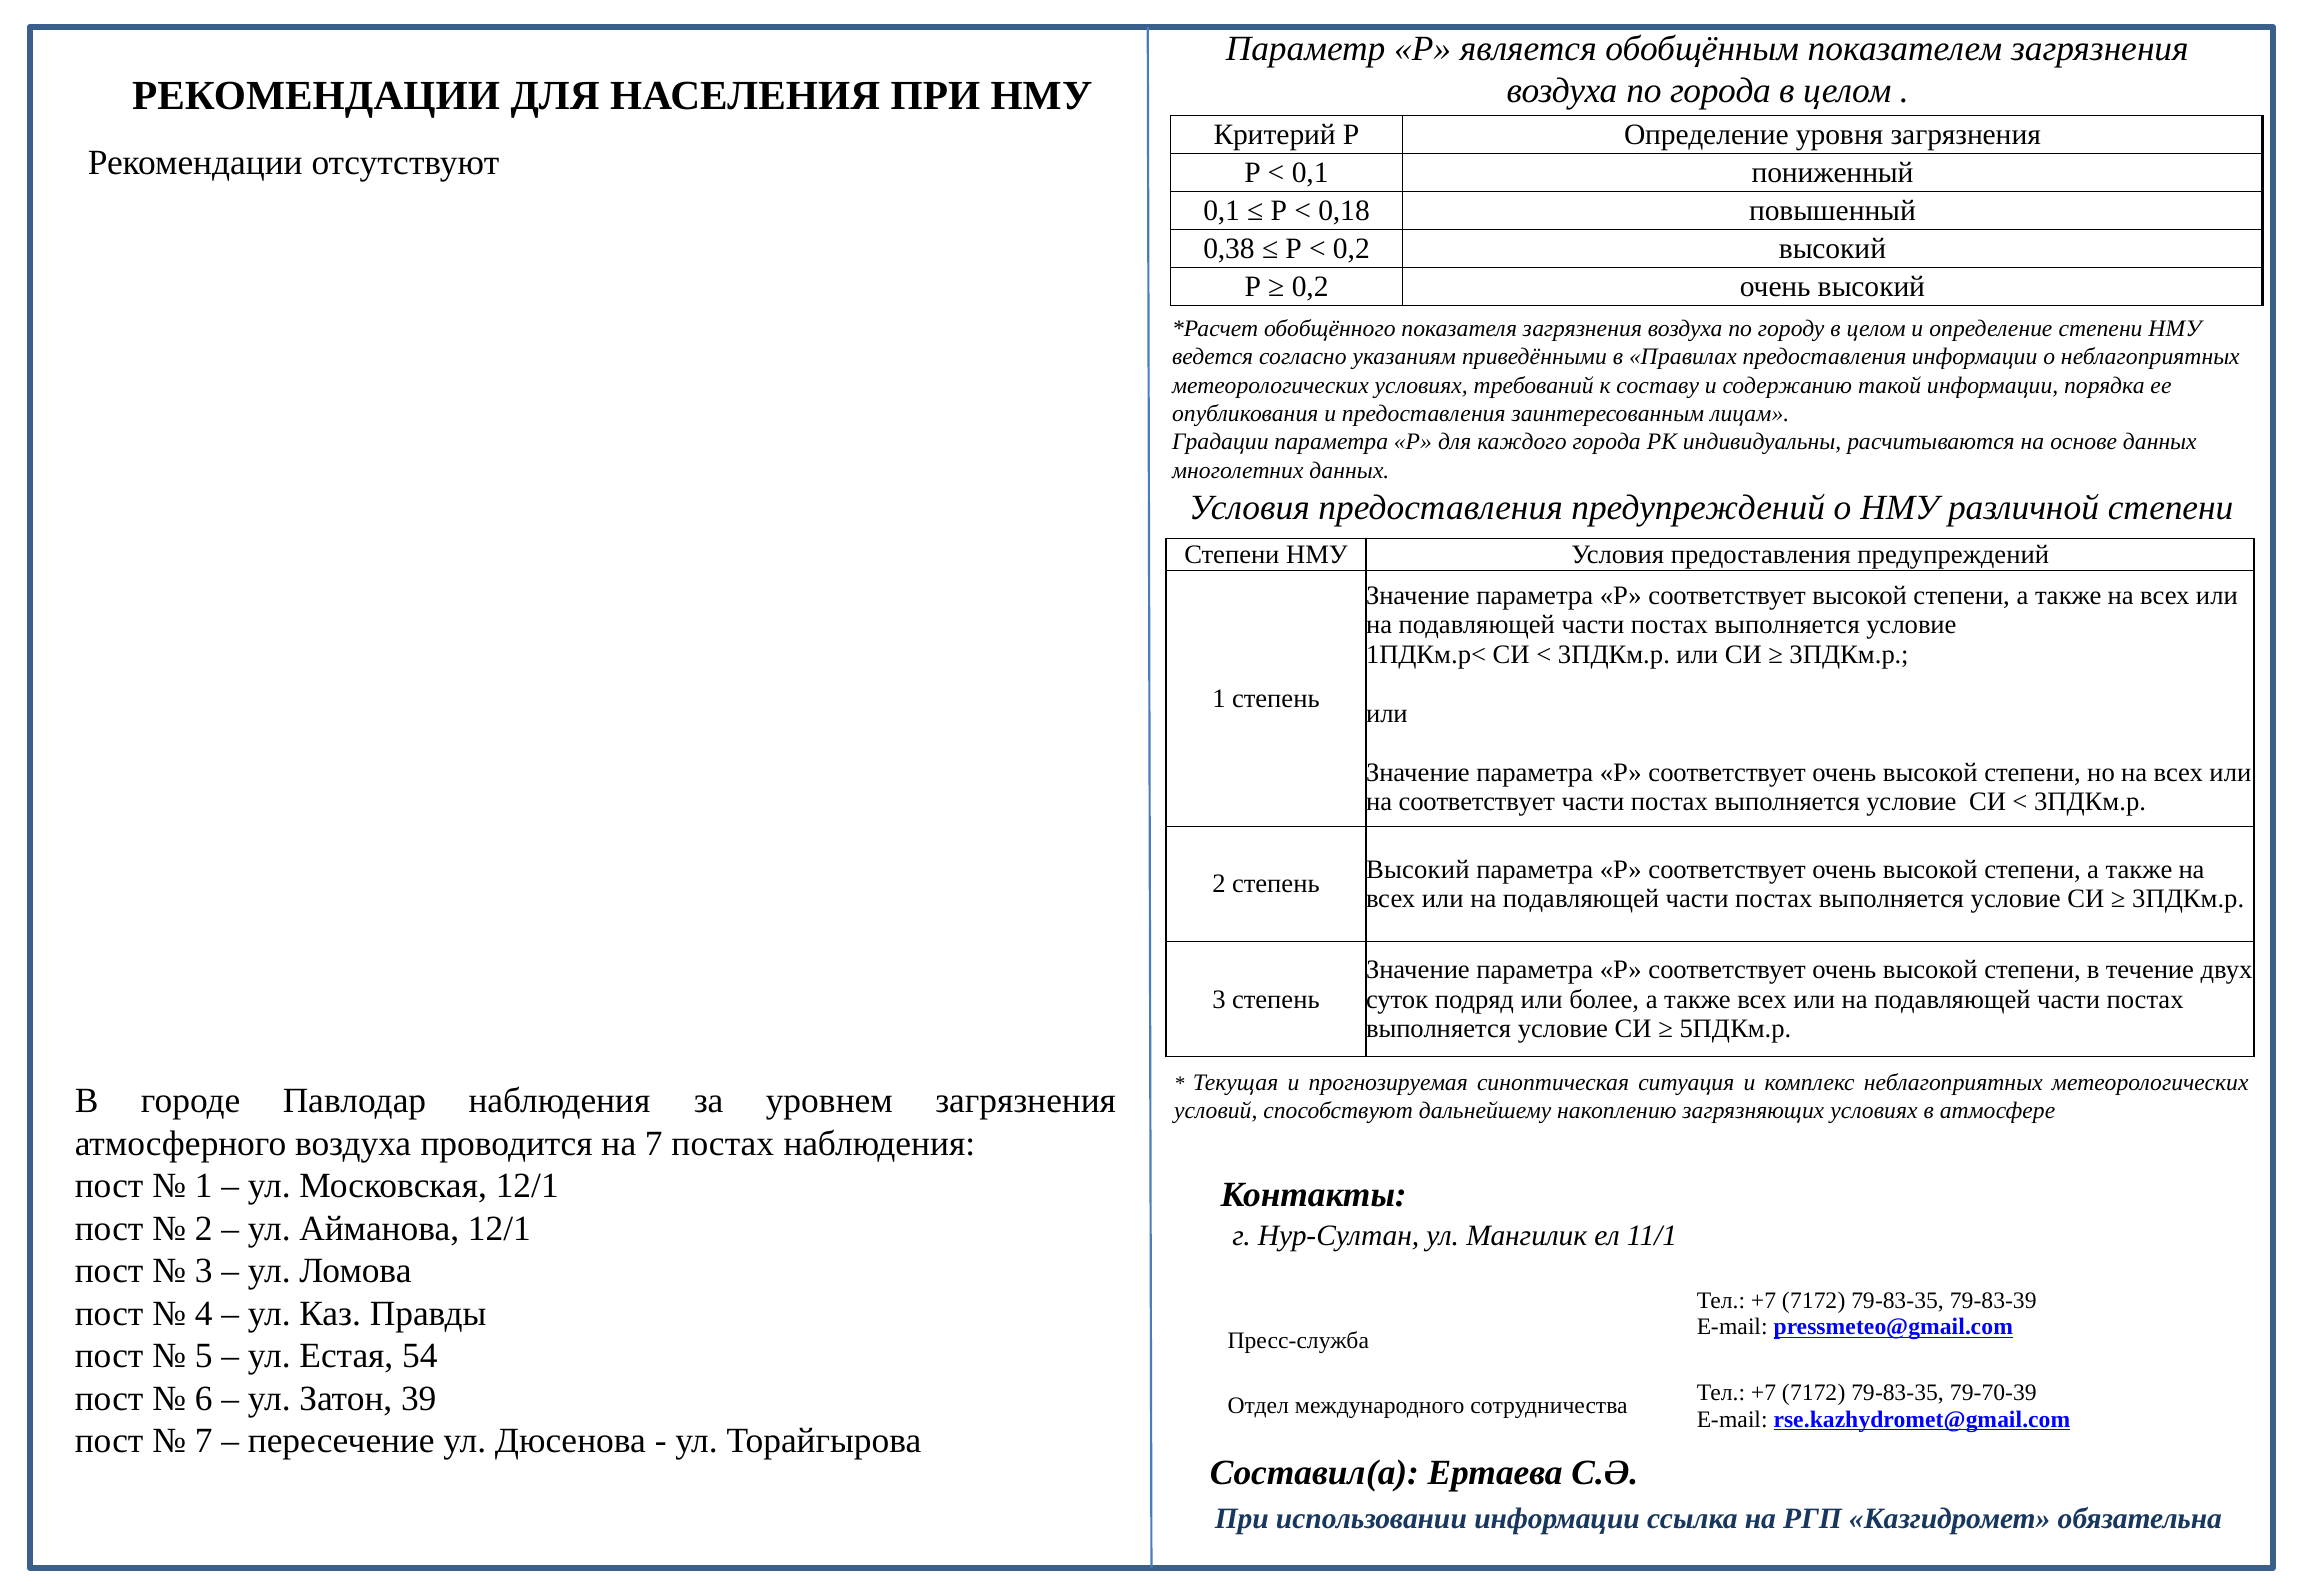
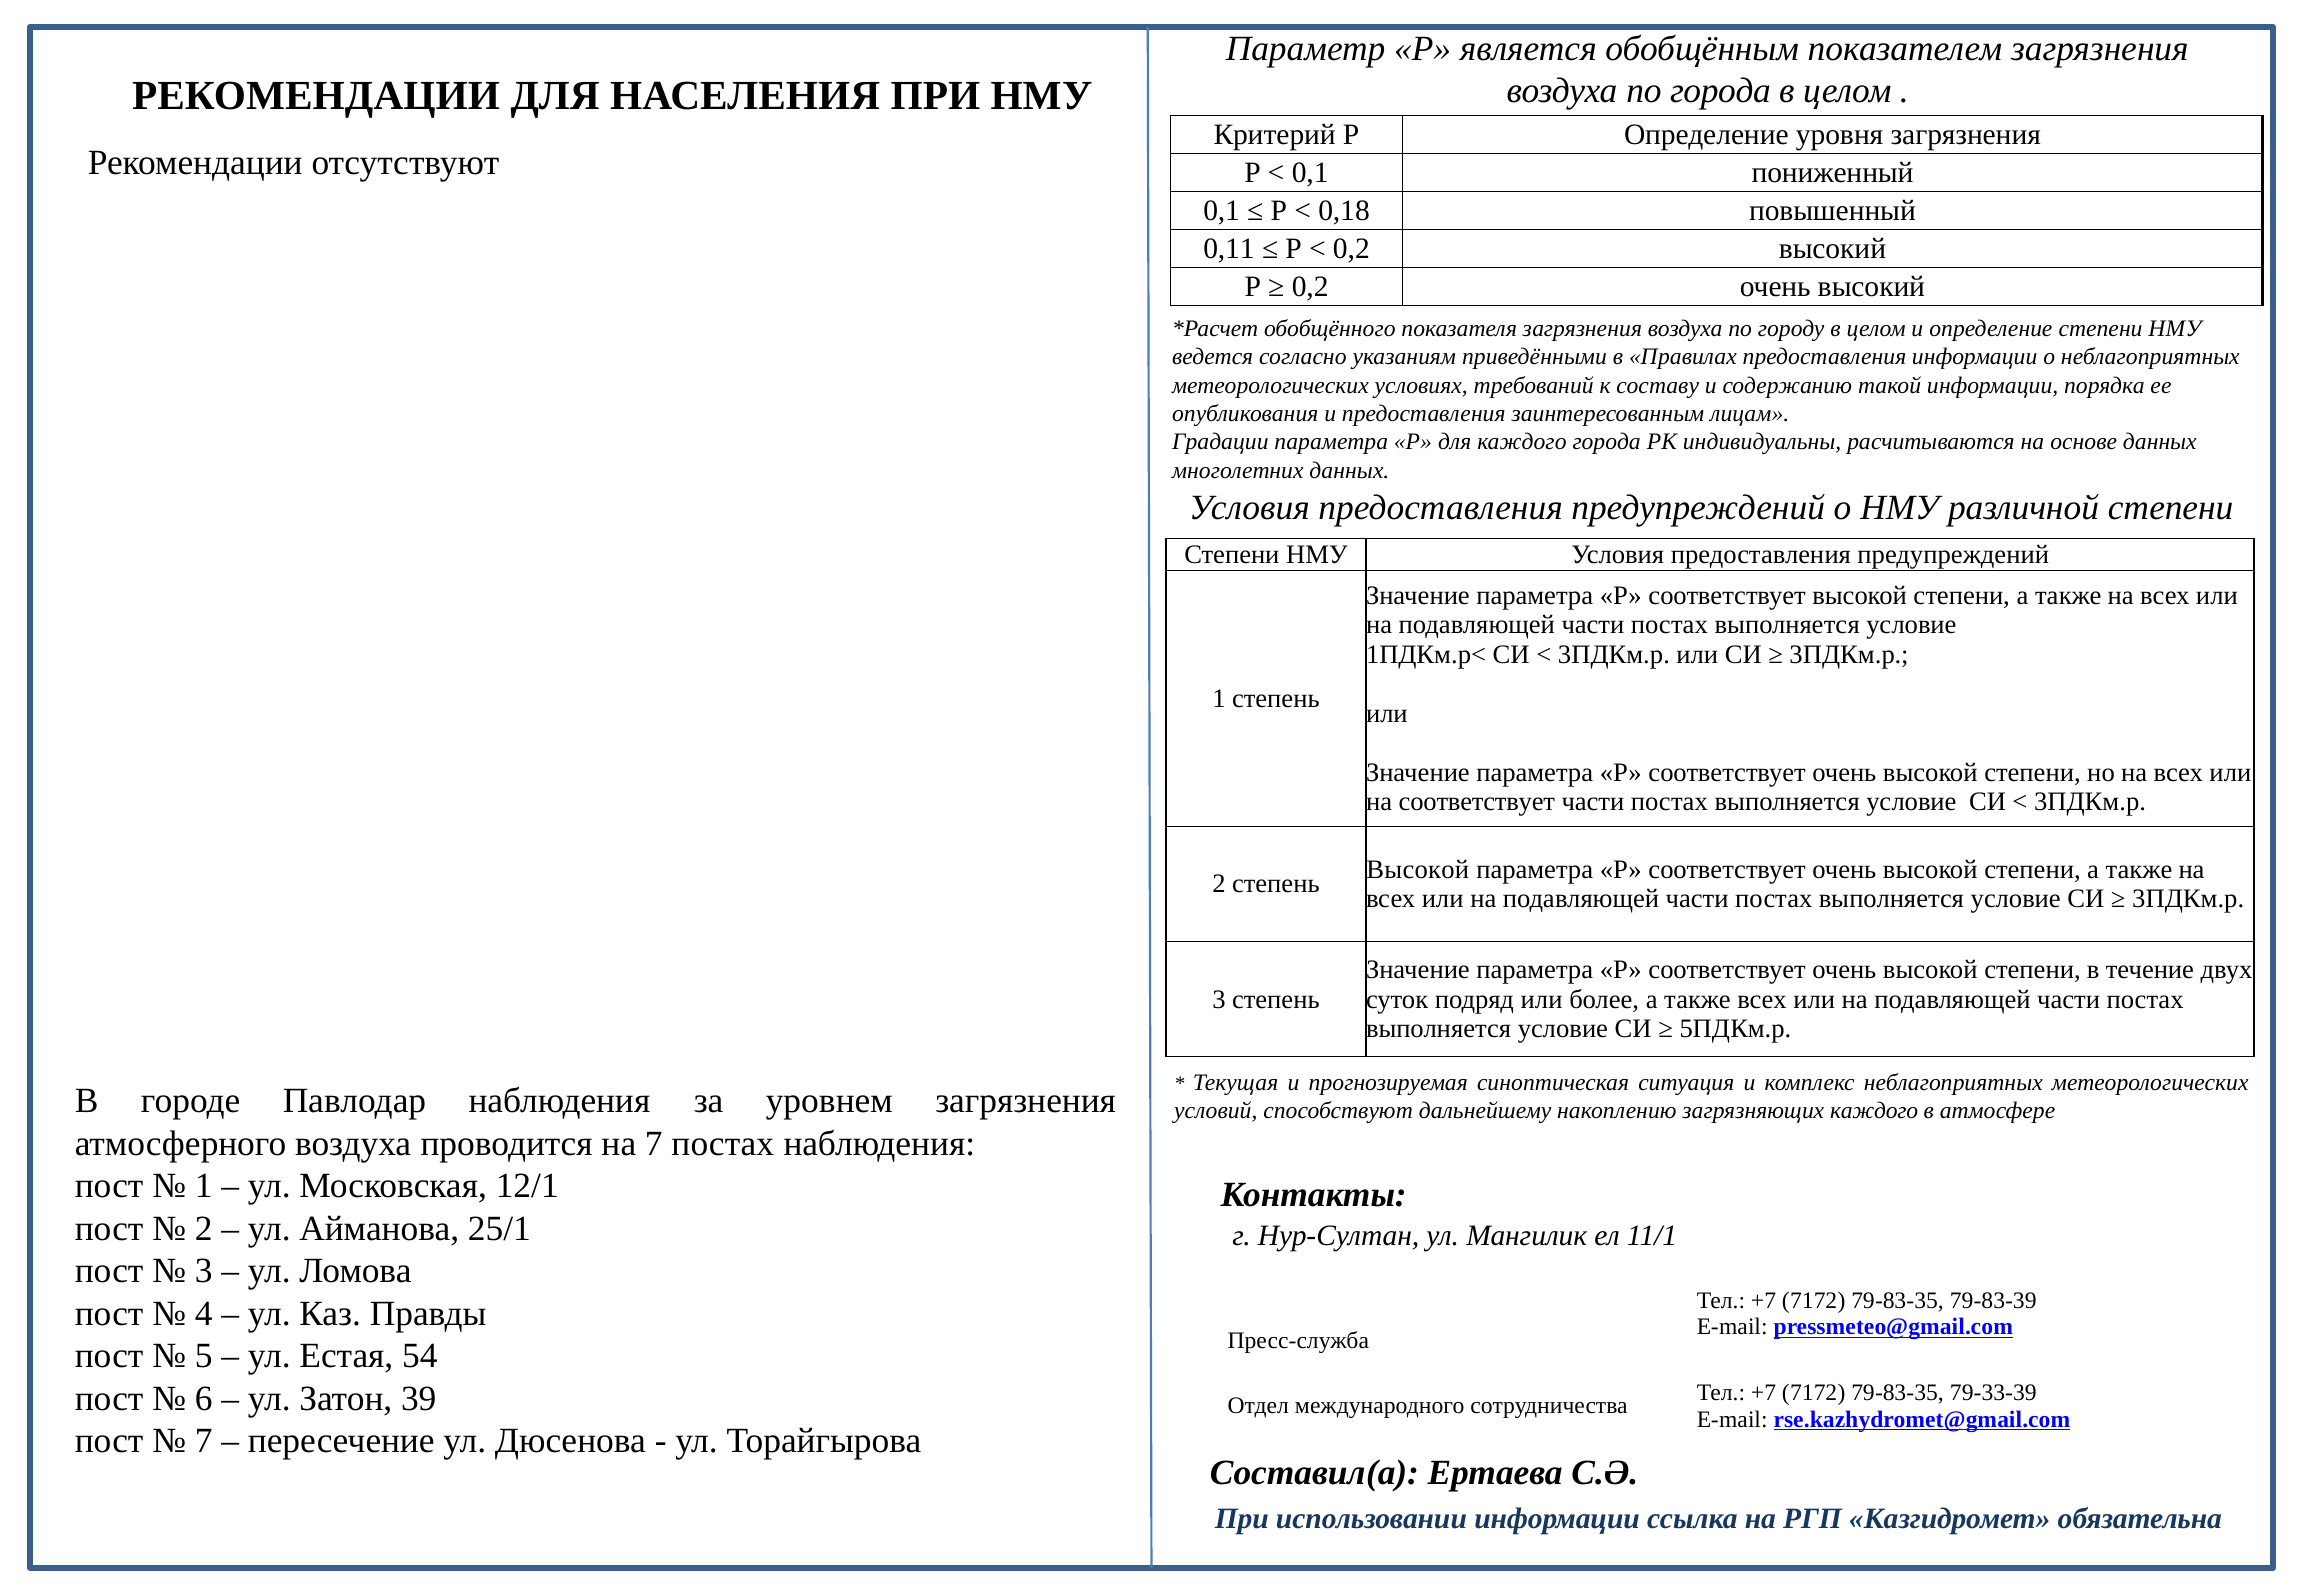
0,38: 0,38 -> 0,11 (1229, 248)
Высокий: Высокий -> Высокой (1418, 869)
загрязняющих условиях: условиях -> каждого (1874, 1110)
Айманова 12/1: 12/1 -> 25/1 (499, 1228)
79-70-39: 79-70-39 -> 79-33-39 (1993, 1392)
